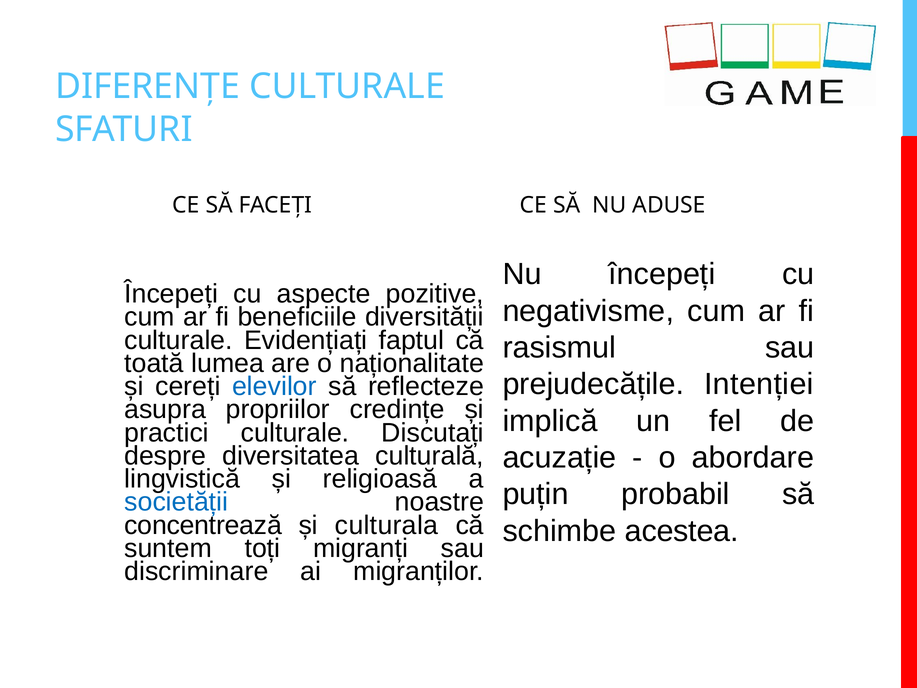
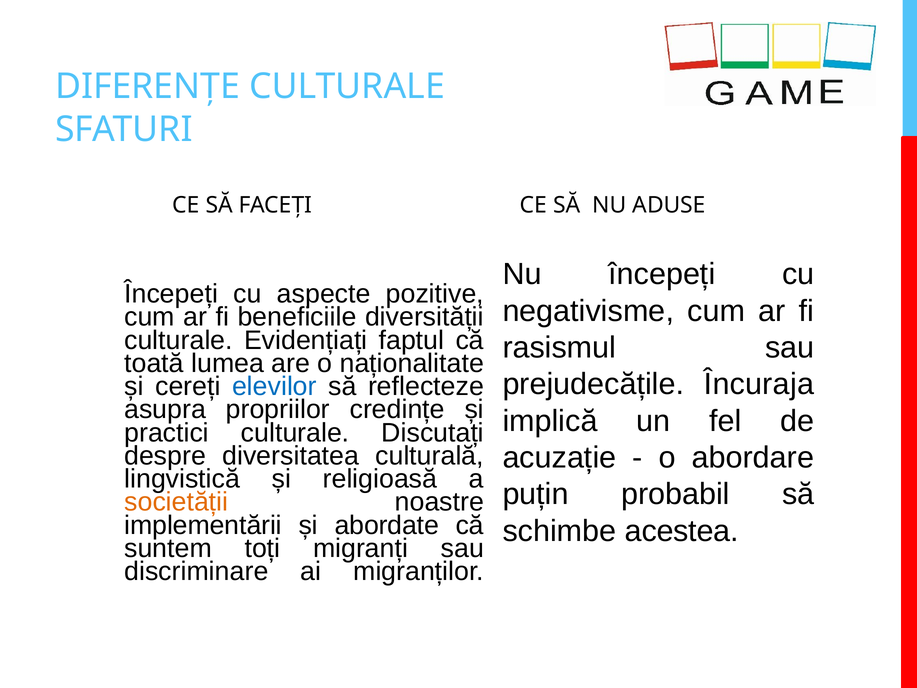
Intenției: Intenției -> Încuraja (759, 384)
societății colour: blue -> orange (176, 502)
concentrează: concentrează -> implementării (203, 525)
culturala: culturala -> abordate (387, 525)
